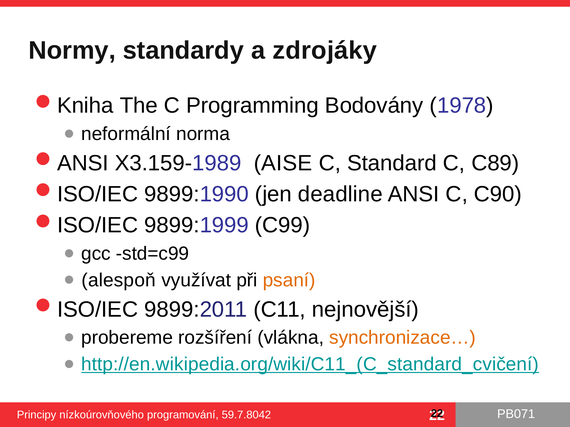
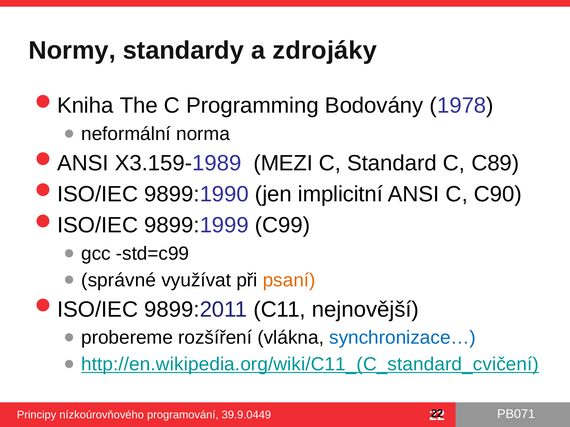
AISE: AISE -> MEZI (283, 163)
deadline: deadline -> implicitní (340, 194)
alespoň: alespoň -> správné (119, 280)
synchronizace… colour: orange -> blue (403, 338)
59.7.8042: 59.7.8042 -> 39.9.0449 (246, 415)
